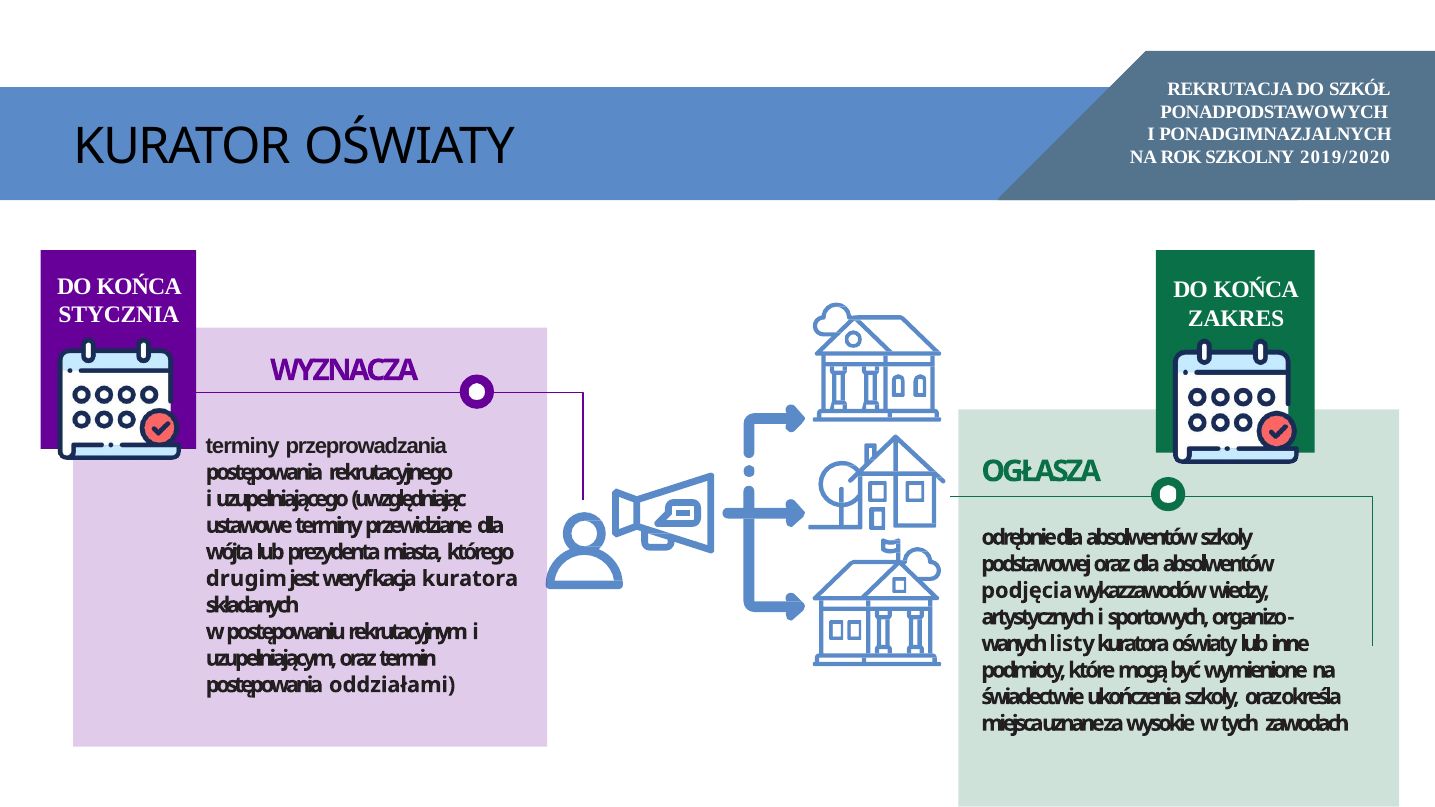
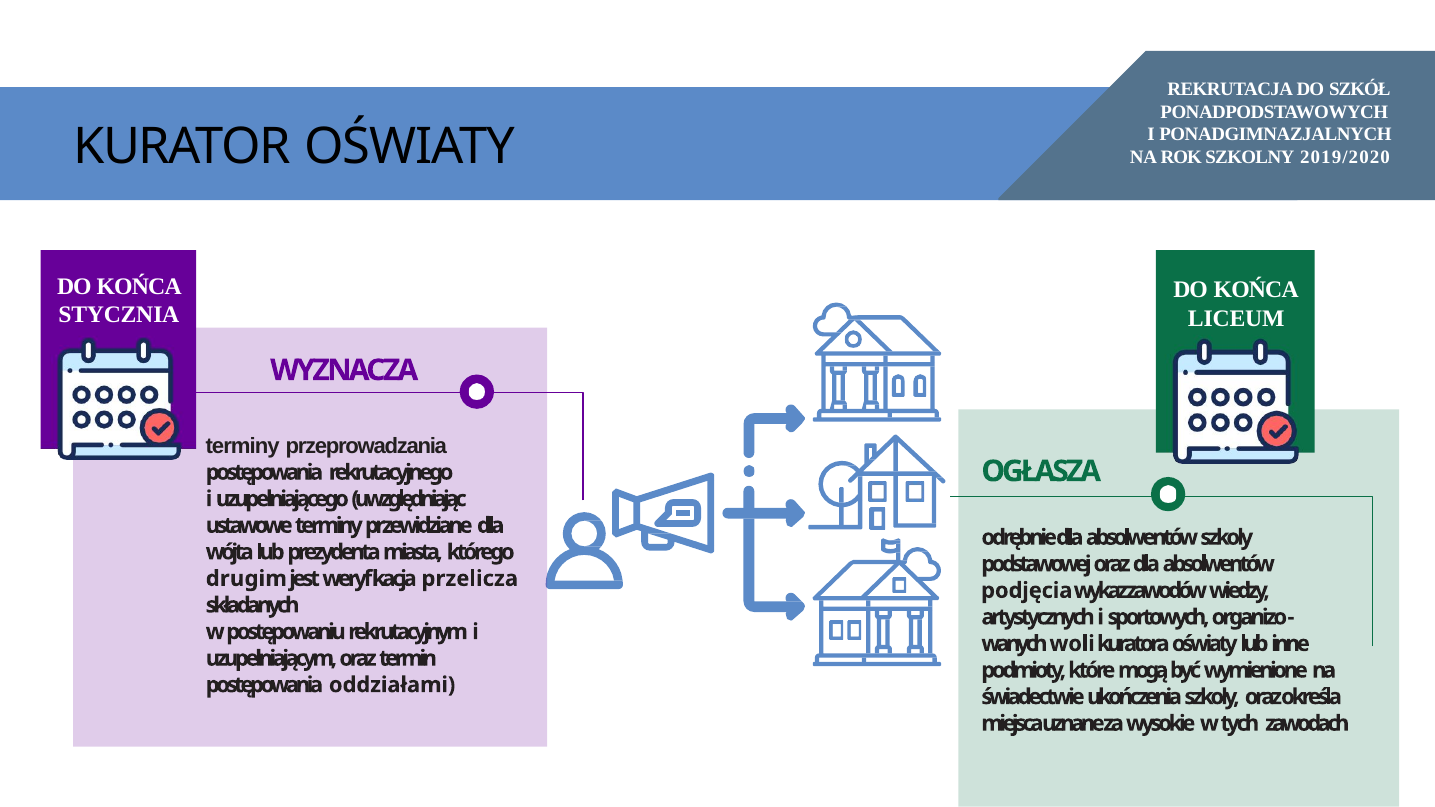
ZAKRES: ZAKRES -> LICEUM (1236, 319)
weryfikacja kuratora: kuratora -> przelicza (470, 579)
listy: listy -> woli (1072, 644)
